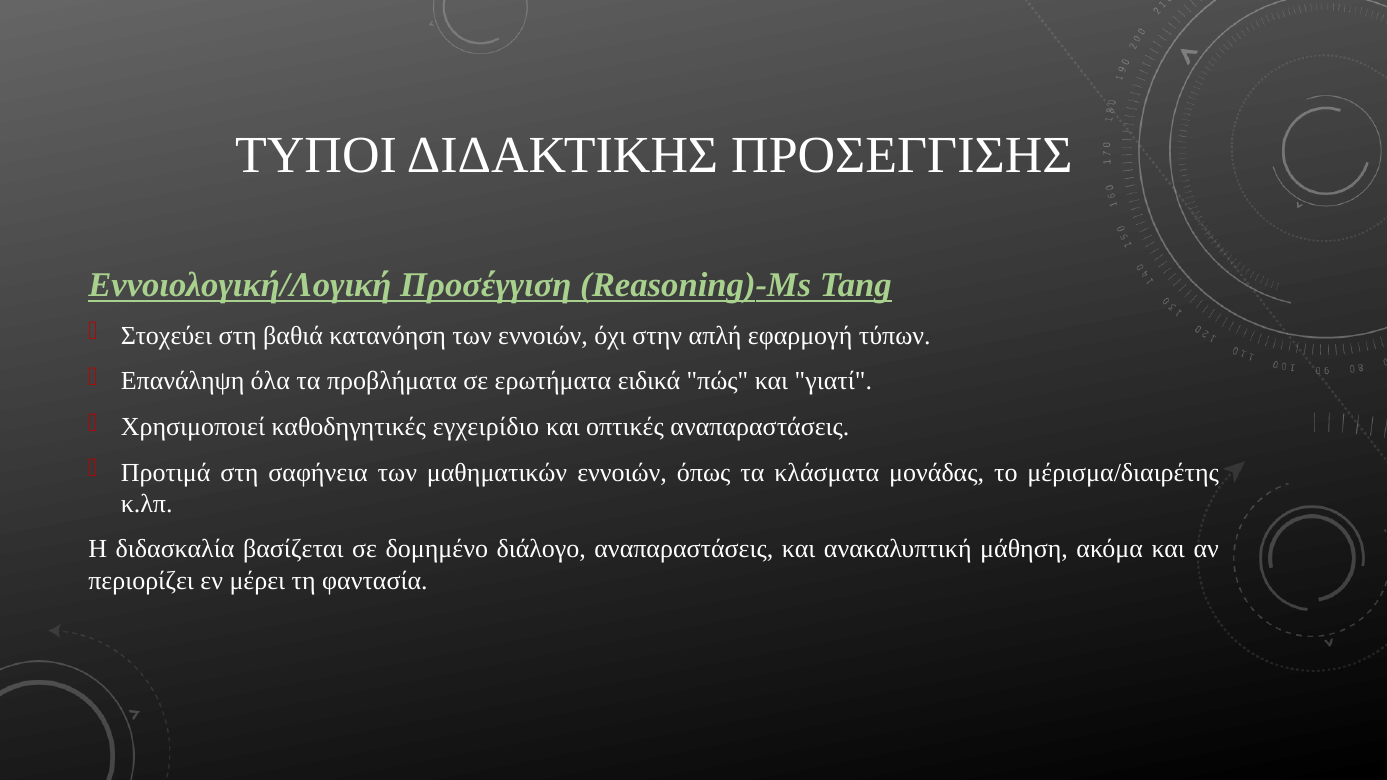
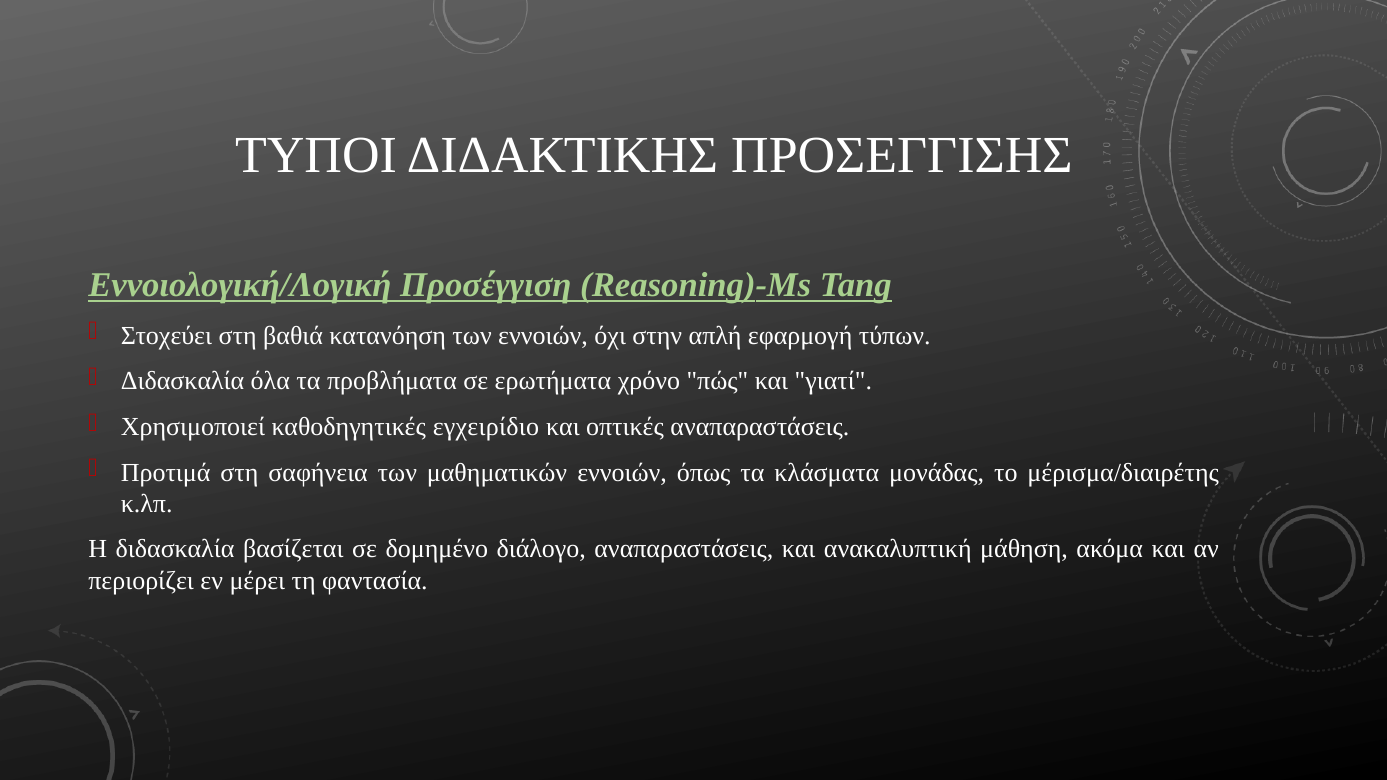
Επανάληψη: Επανάληψη -> Διδασκαλία (183, 381)
ειδικά: ειδικά -> χρόνο (649, 381)
